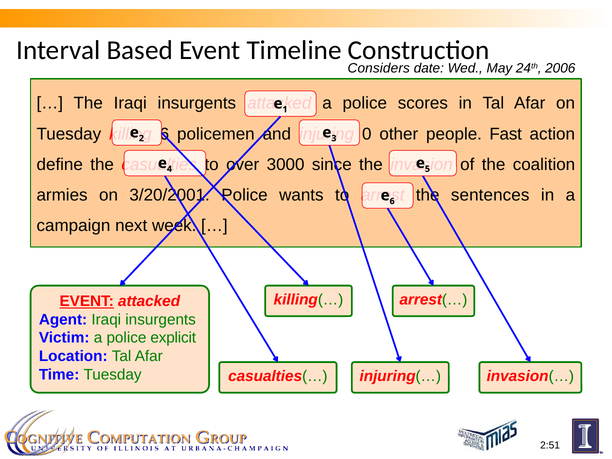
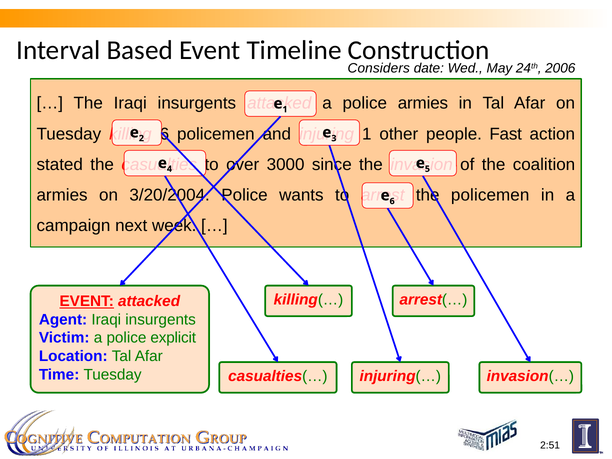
police scores: scores -> armies (423, 103)
0: 0 -> 1 (367, 134)
define: define -> stated (60, 165)
3/20/2001: 3/20/2001 -> 3/20/2004 (170, 195)
the sentences: sentences -> policemen (490, 195)
